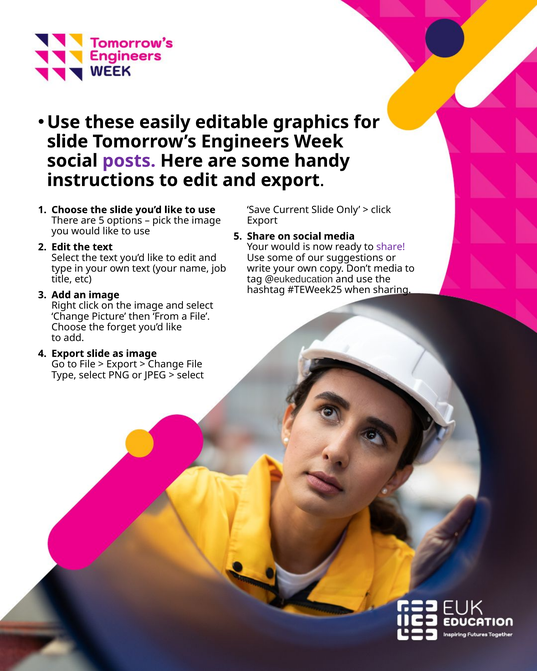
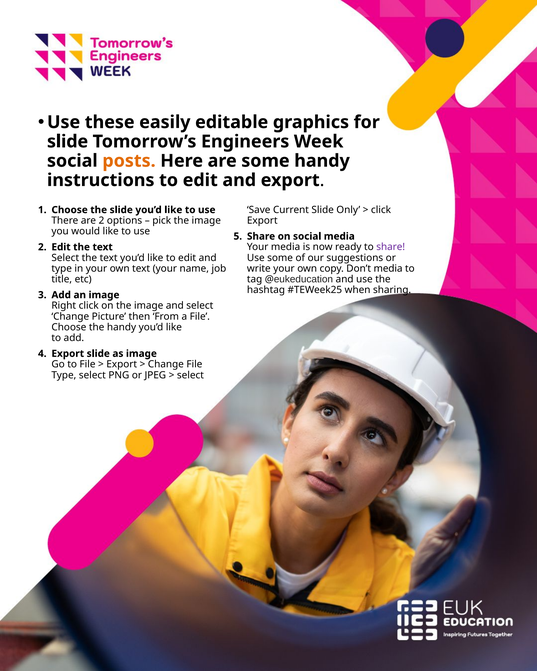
posts colour: purple -> orange (129, 161)
are 5: 5 -> 2 (101, 221)
Your would: would -> media (286, 247)
the forget: forget -> handy (122, 327)
